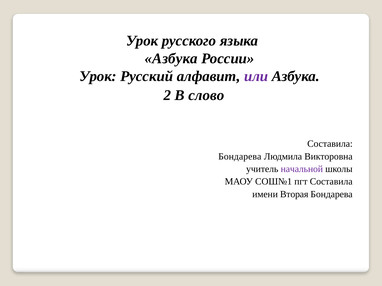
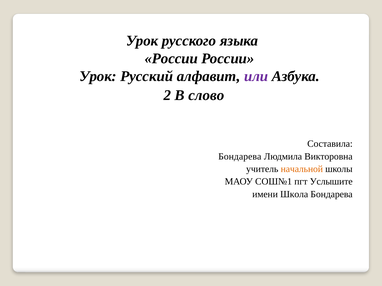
Азбука: Азбука -> России (171, 59)
начальной colour: purple -> orange (302, 169)
пгт Составила: Составила -> Услышите (331, 182)
Вторая: Вторая -> Школа (294, 194)
